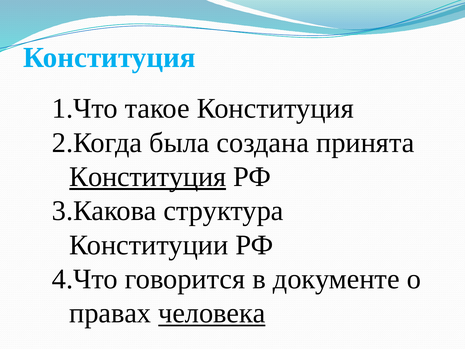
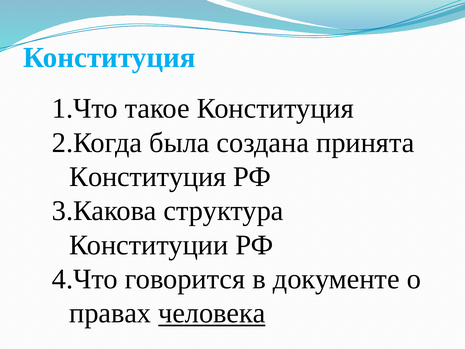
Конституция underline: present -> none (148, 177)
